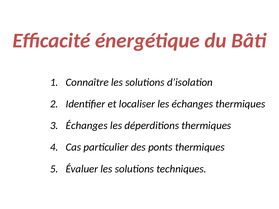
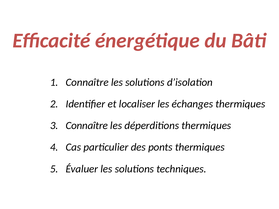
Échanges: Échanges -> Connaître (87, 126)
